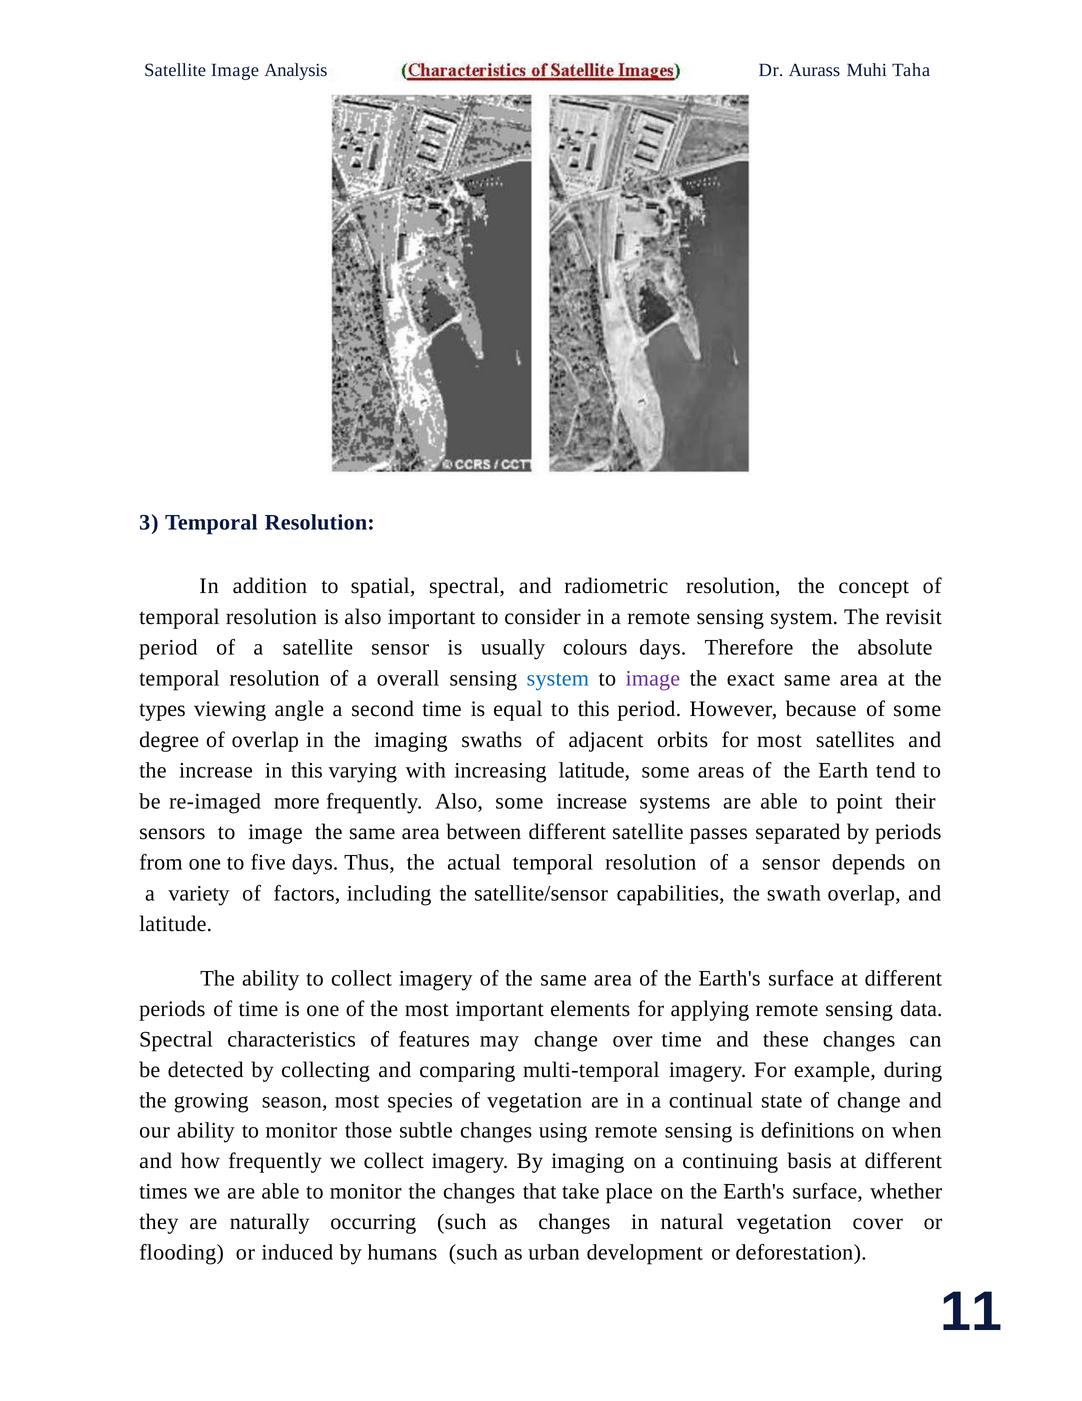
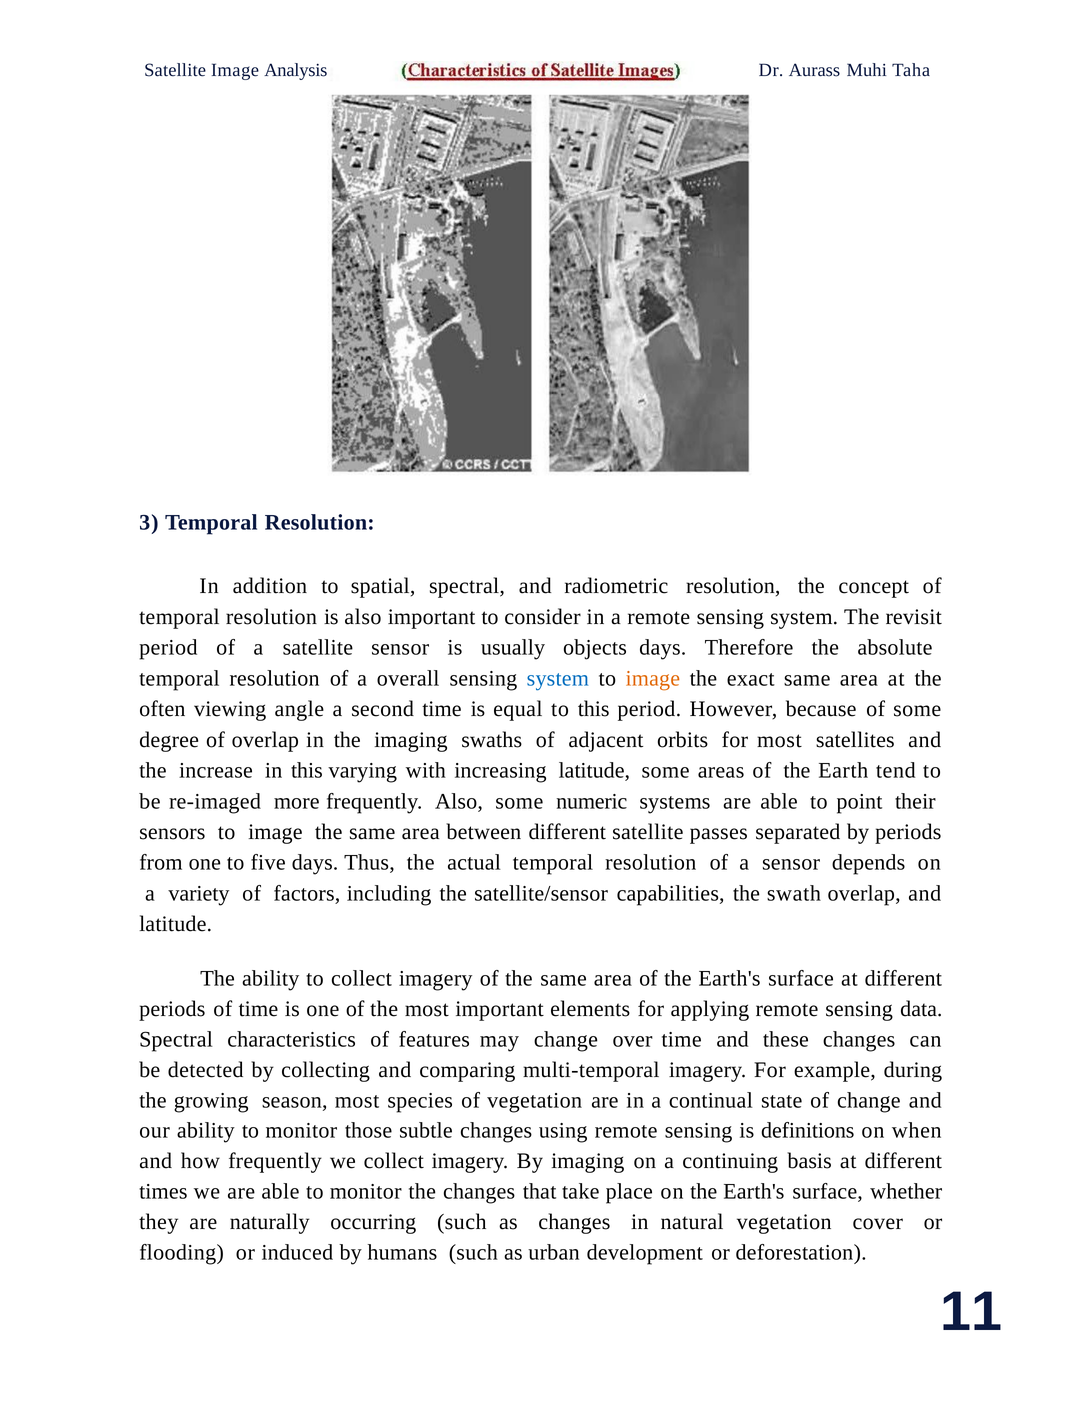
colours: colours -> objects (595, 647)
image colour: purple -> orange (653, 678)
types: types -> often (162, 709)
some increase: increase -> numeric (592, 801)
